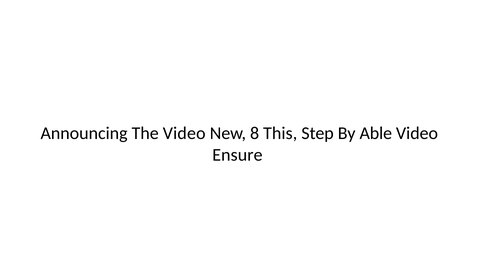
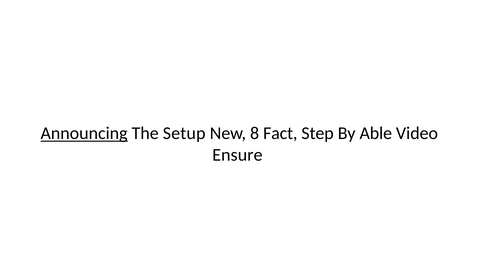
Announcing underline: none -> present (84, 133)
The Video: Video -> Setup (184, 133)
This: This -> Fact (280, 133)
